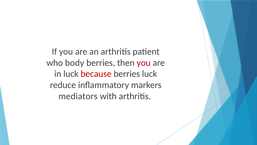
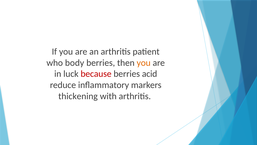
you colour: red -> orange (144, 63)
berries luck: luck -> acid (150, 74)
mediators: mediators -> thickening (78, 96)
